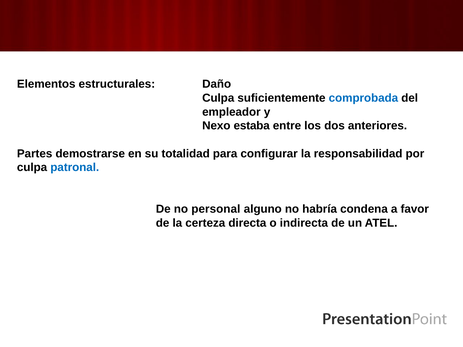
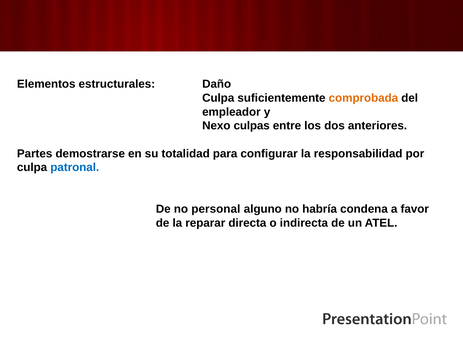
comprobada colour: blue -> orange (363, 98)
estaba: estaba -> culpas (252, 126)
certeza: certeza -> reparar (205, 223)
